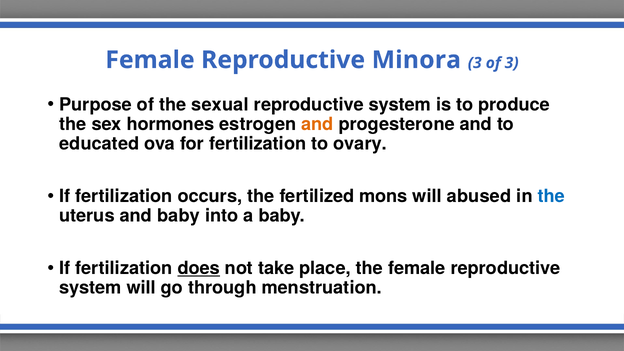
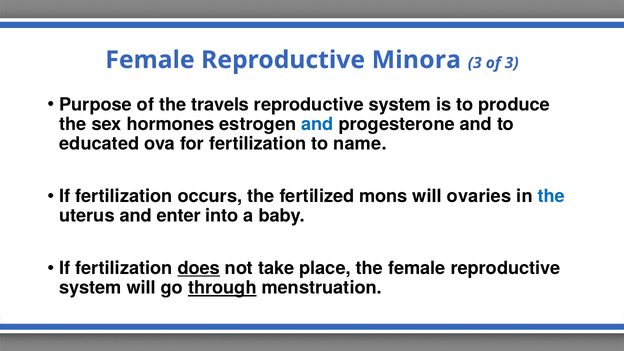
sexual: sexual -> travels (220, 105)
and colour: orange -> blue (317, 124)
ovary: ovary -> name (360, 144)
abused: abused -> ovaries (479, 196)
and baby: baby -> enter (179, 216)
through underline: none -> present (222, 288)
